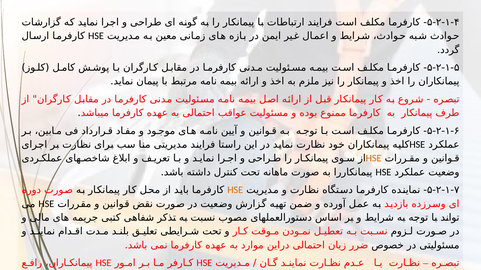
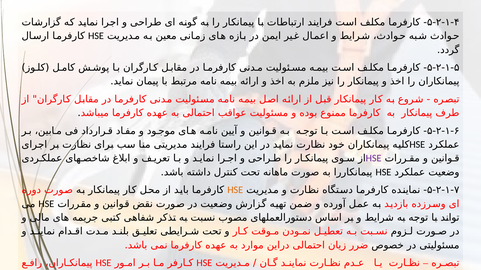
HSE colour: orange -> purple (374, 159)
